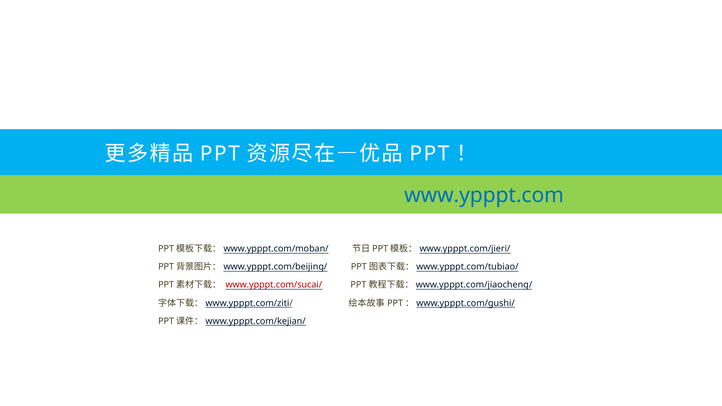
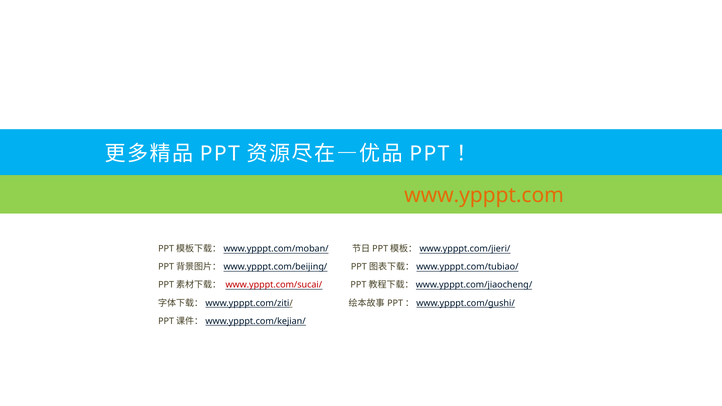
www.ypppt.com colour: blue -> orange (484, 196)
